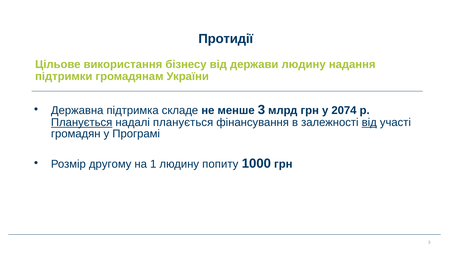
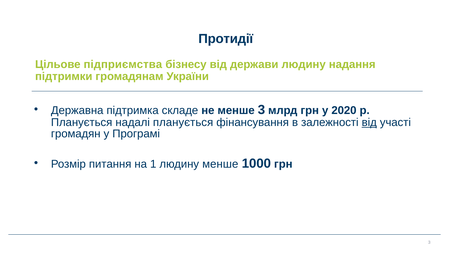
використання: використання -> підприємства (123, 64)
2074: 2074 -> 2020 (344, 110)
Планується underline: present -> none (82, 122)
другому: другому -> питання (110, 164)
людину попиту: попиту -> менше (220, 164)
